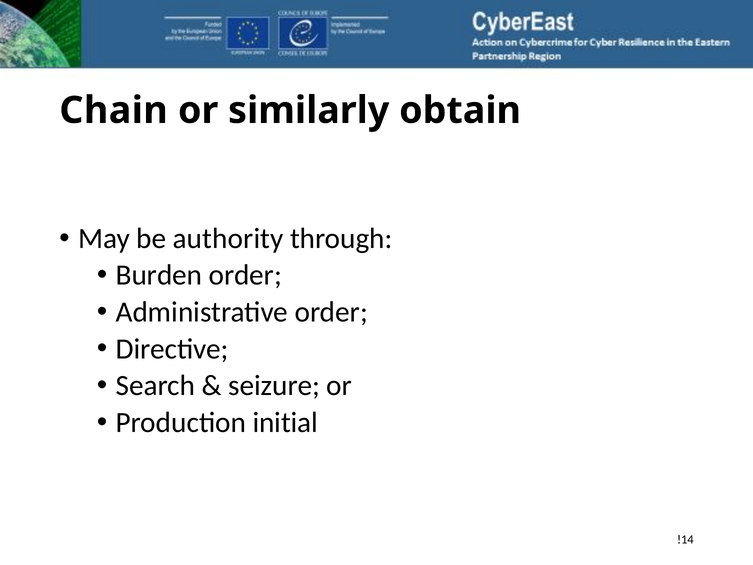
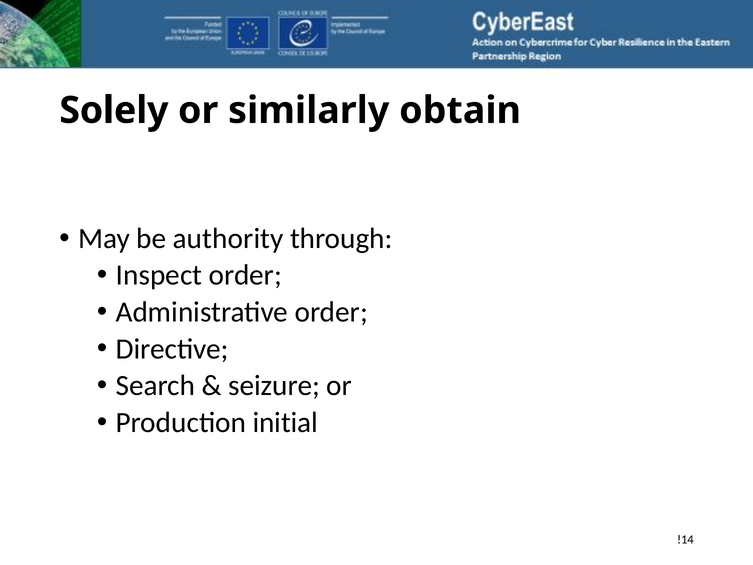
Chain: Chain -> Solely (114, 110)
Burden: Burden -> Inspect (159, 275)
